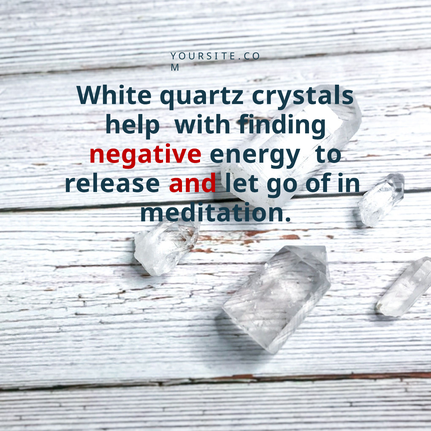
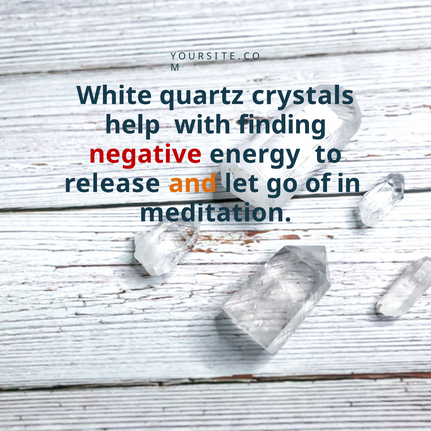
and colour: red -> orange (193, 184)
